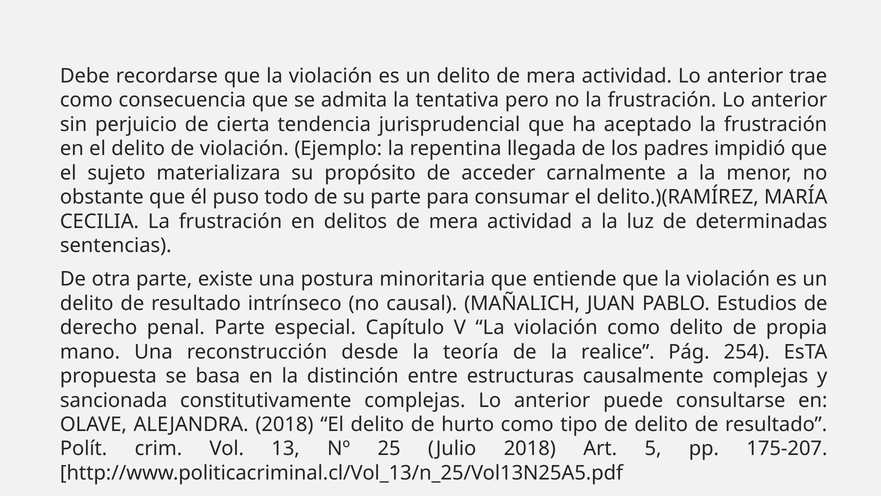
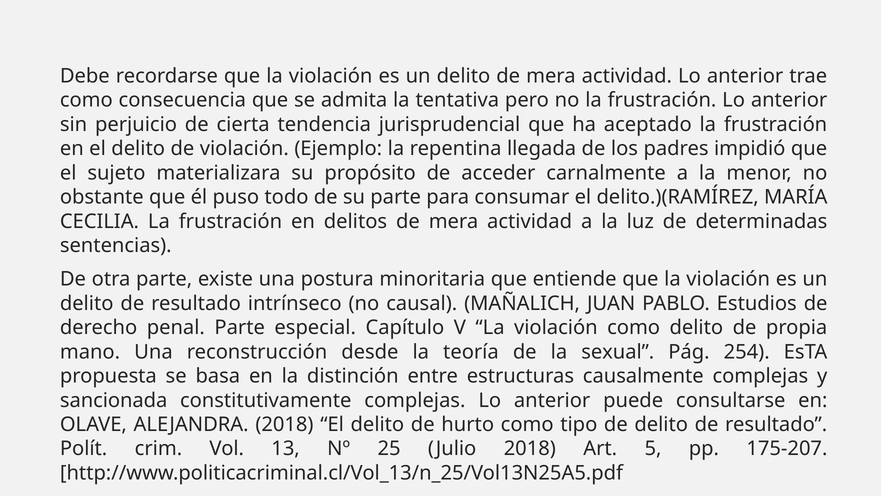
realice: realice -> sexual (618, 352)
